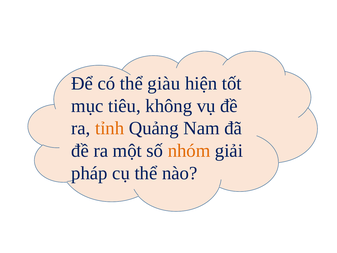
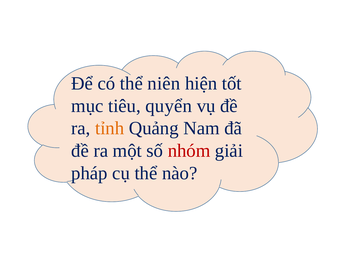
giàu: giàu -> niên (164, 83)
không: không -> quyển (169, 106)
nhóm colour: orange -> red (189, 151)
